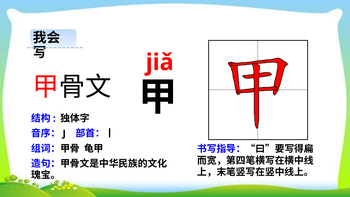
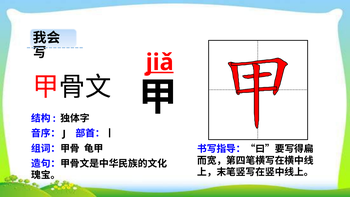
jiǎ underline: none -> present (160, 62)
